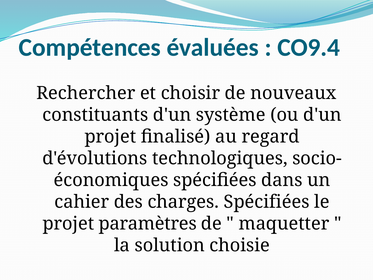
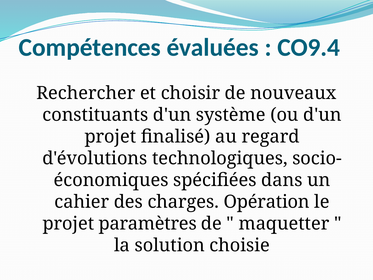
charges Spécifiées: Spécifiées -> Opération (267, 202)
